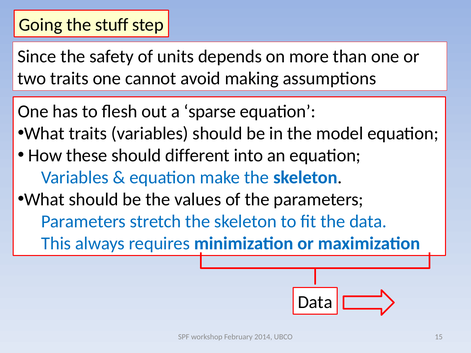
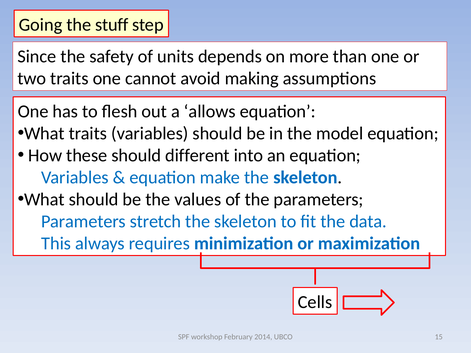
sparse: sparse -> allows (210, 112)
Data: Data -> Cells (315, 302)
